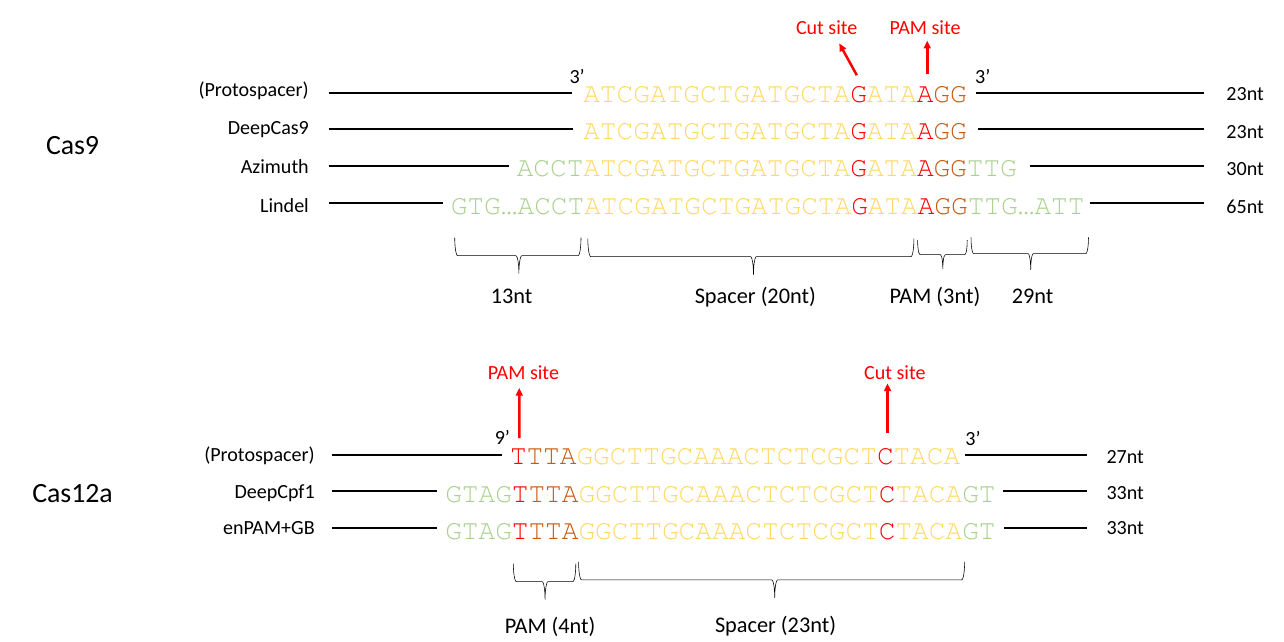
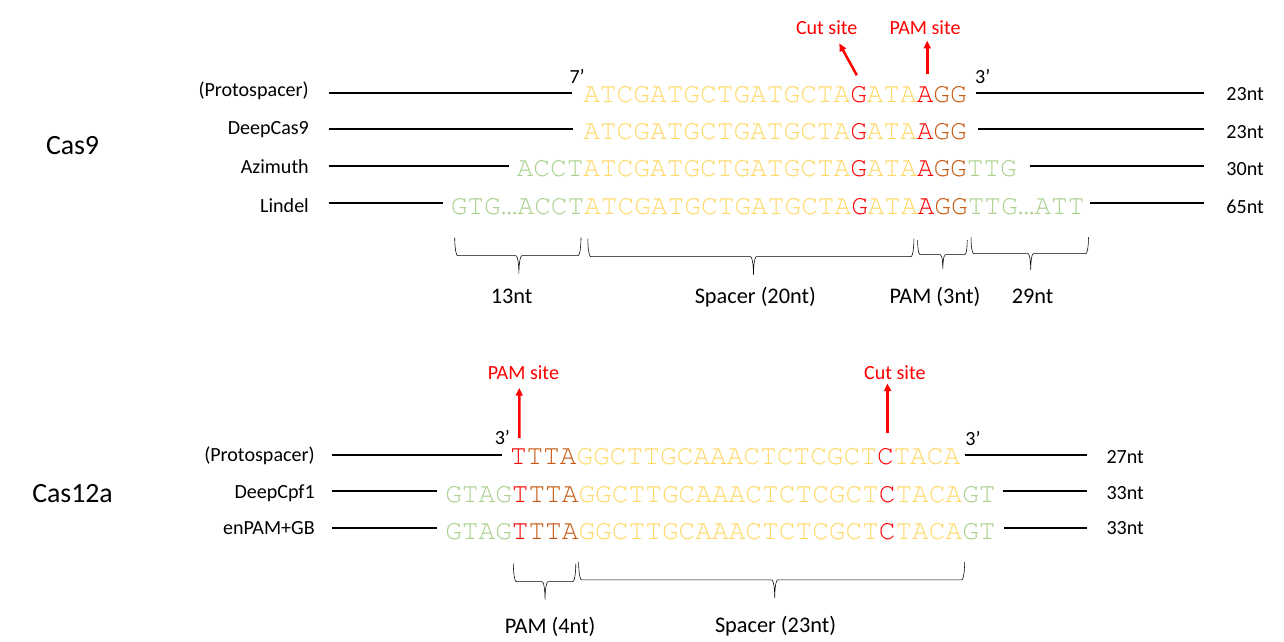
3: 3 -> 7 (577, 77)
9: 9 -> 3 (502, 438)
